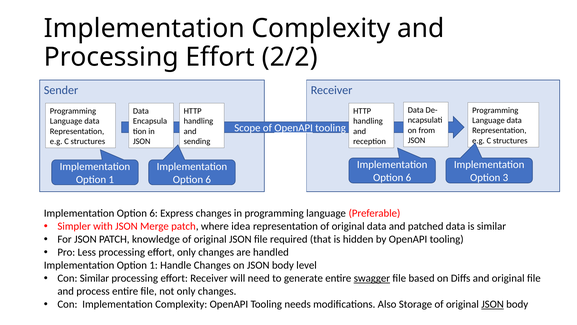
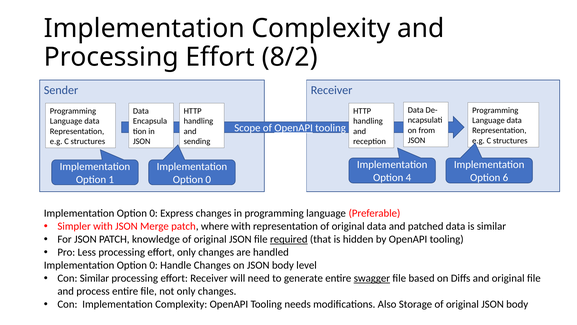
2/2: 2/2 -> 8/2 (290, 57)
6: 6 -> 4 (408, 178)
3: 3 -> 6 (505, 178)
6: 6 -> 0 (208, 179)
6: 6 -> 0 (154, 213)
where idea: idea -> with (241, 226)
required underline: none -> present (289, 239)
1: 1 -> 0 (154, 265)
JSON underline: present -> none (493, 304)
